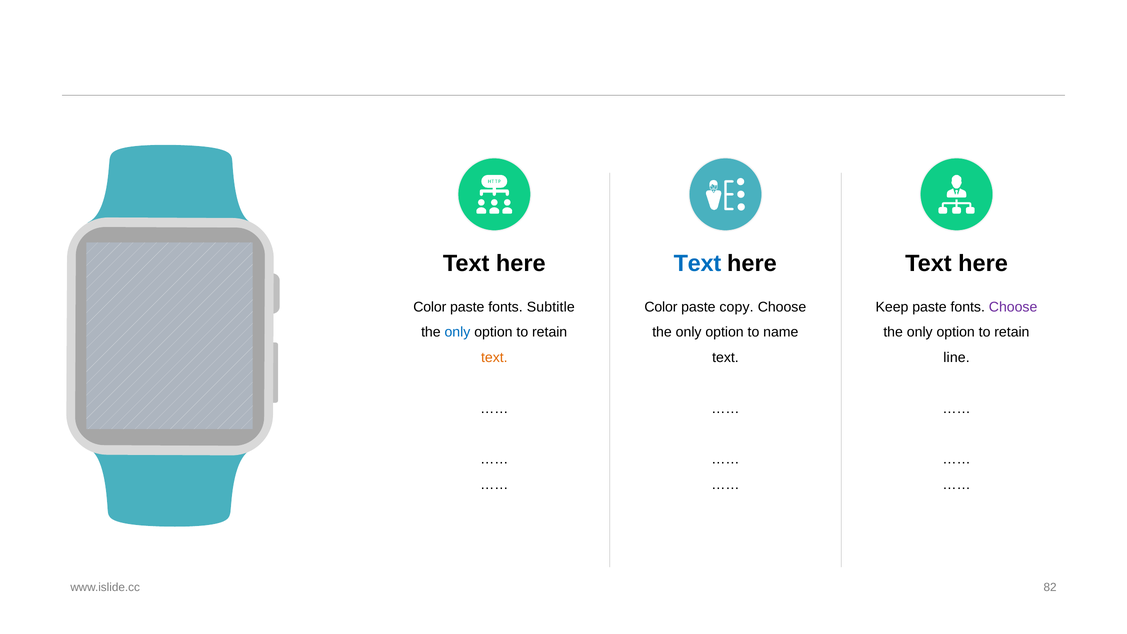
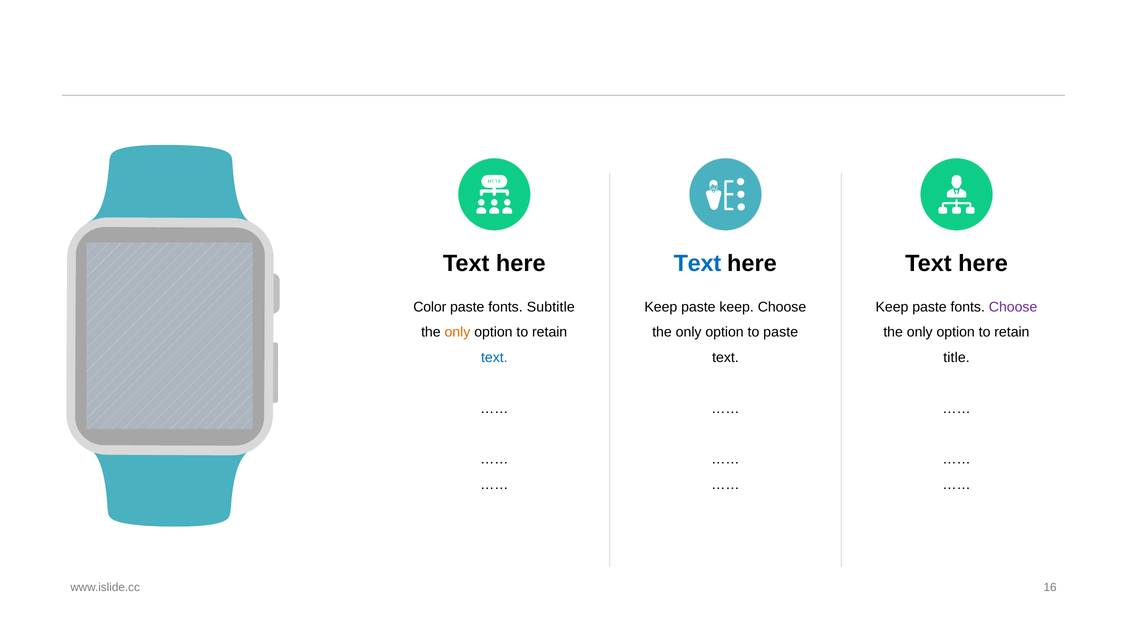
Color: Color -> Keep (661, 307)
paste copy: copy -> keep (737, 307)
only colour: blue -> orange (457, 332)
to name: name -> paste (781, 332)
text colour: orange -> blue (494, 358)
line: line -> title (957, 358)
82: 82 -> 16 (1050, 587)
